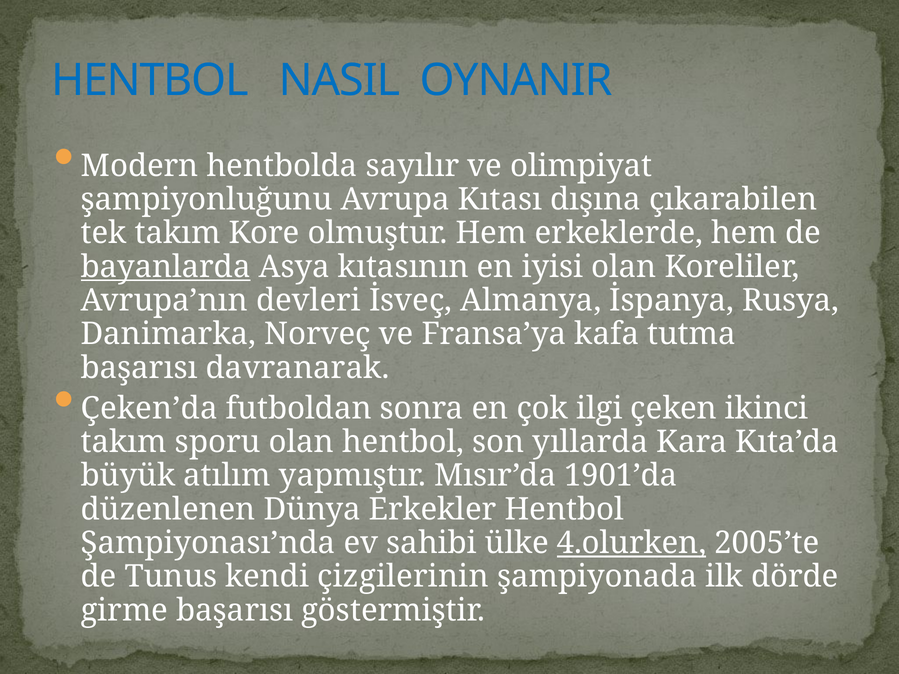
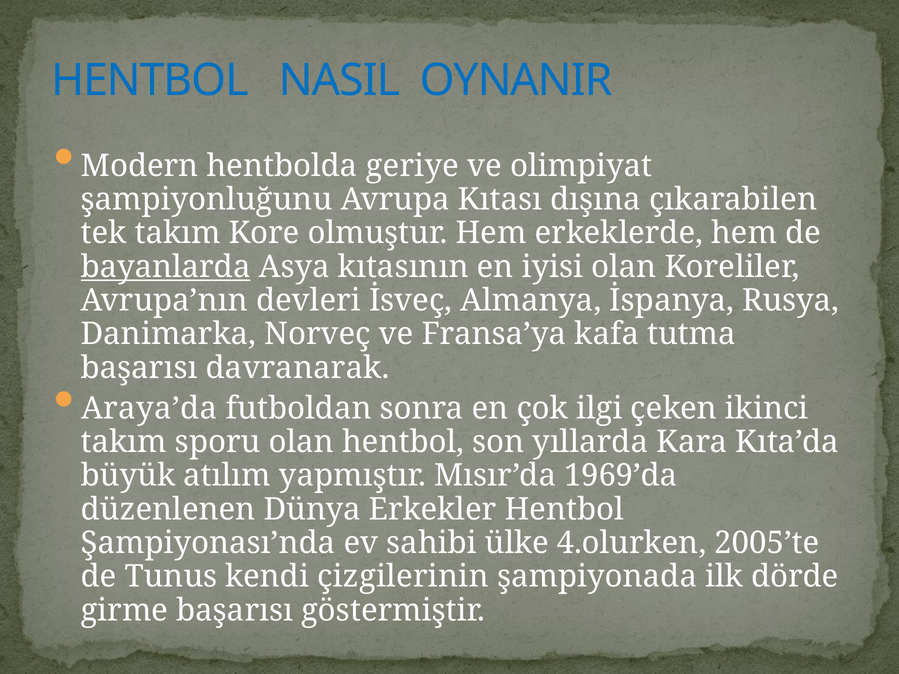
sayılır: sayılır -> geriye (412, 166)
Çeken’da: Çeken’da -> Araya’da (149, 408)
1901’da: 1901’da -> 1969’da (621, 476)
4.olurken underline: present -> none (632, 543)
